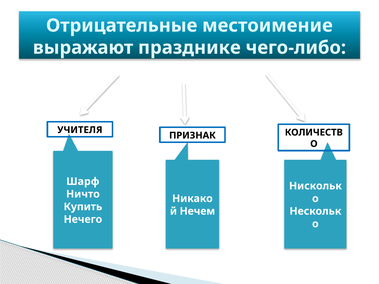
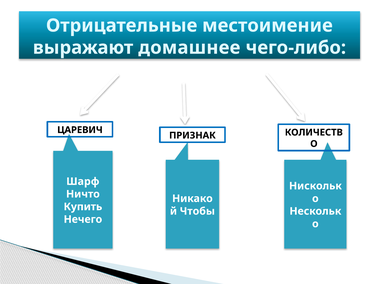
празднике: празднике -> домашнее (189, 48)
УЧИТЕЛЯ: УЧИТЕЛЯ -> ЦАРЕВИЧ (80, 130)
Нечем: Нечем -> Чтобы (197, 211)
